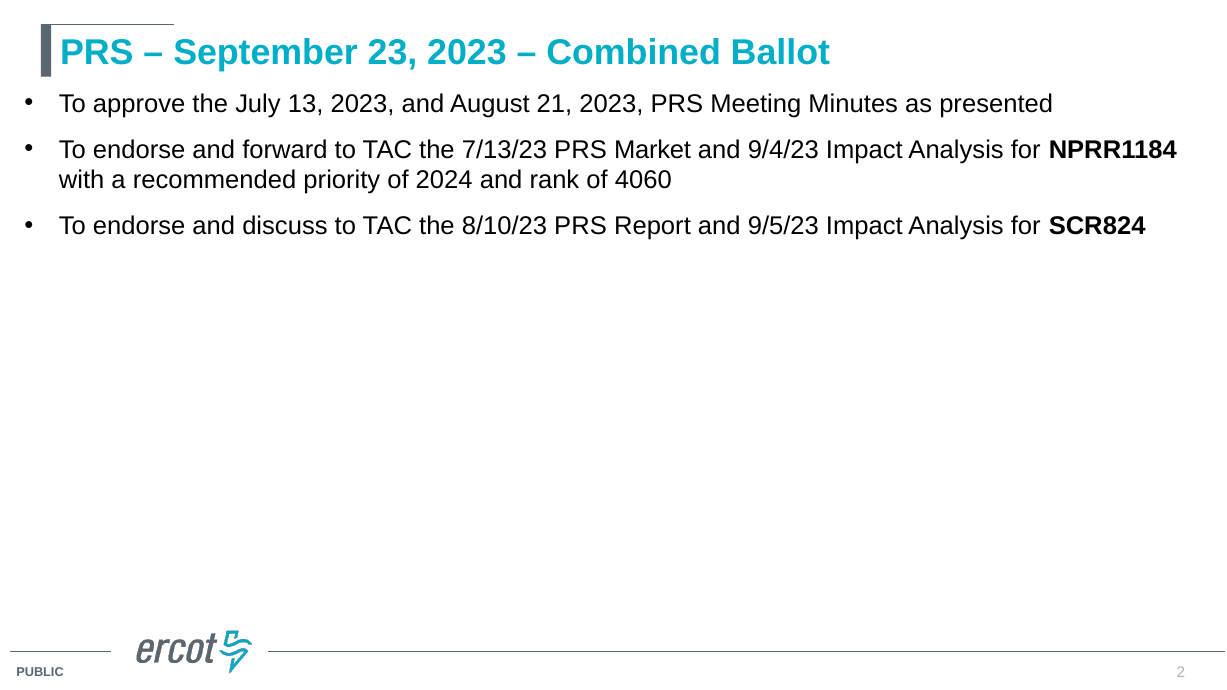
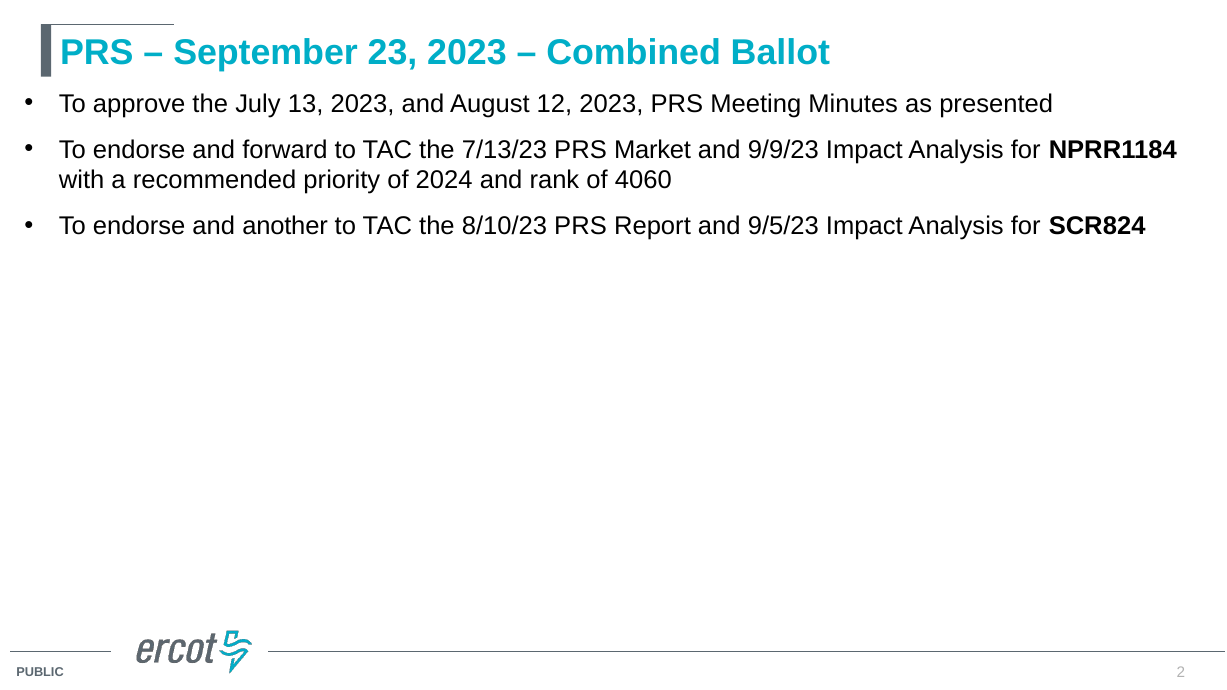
21: 21 -> 12 (555, 104)
9/4/23: 9/4/23 -> 9/9/23 (783, 150)
discuss: discuss -> another (285, 226)
